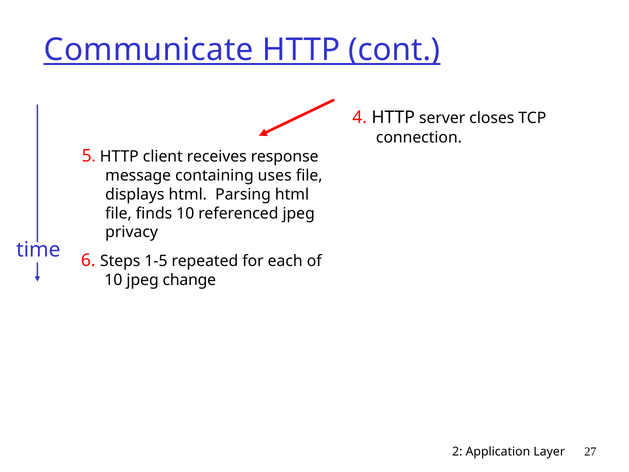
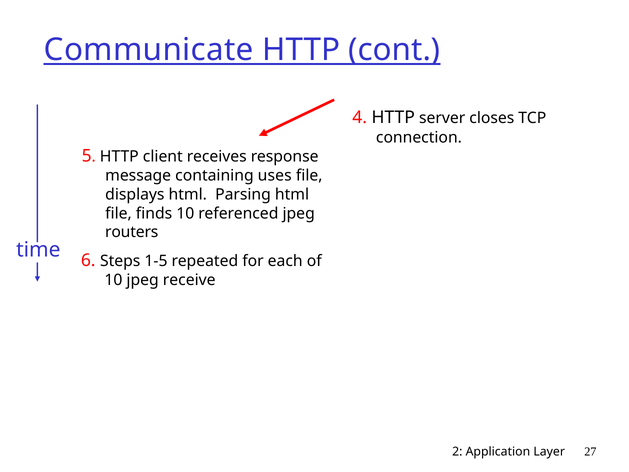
privacy: privacy -> routers (132, 232)
change: change -> receive (189, 280)
